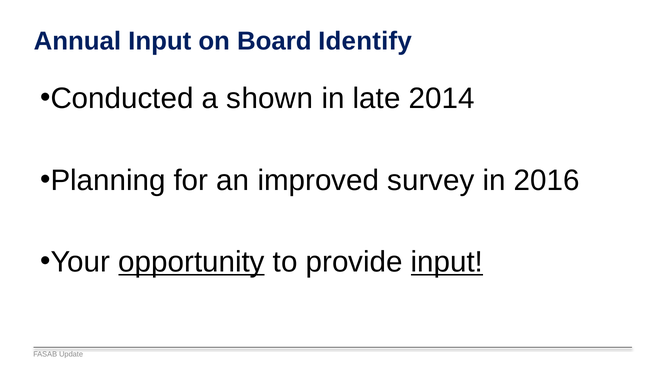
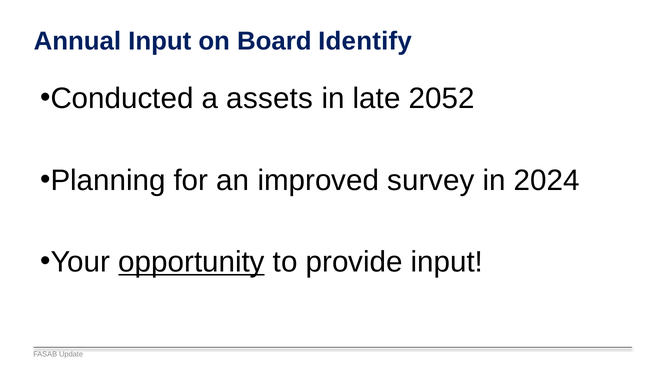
shown: shown -> assets (270, 99)
2014: 2014 -> 2052 (442, 99)
2016: 2016 -> 2024 (547, 180)
input underline: present -> none (447, 262)
